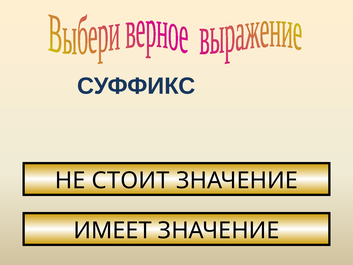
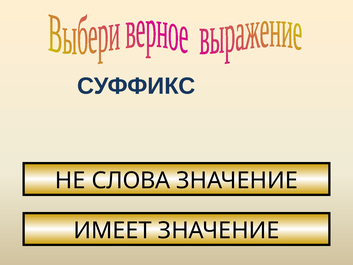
СТОИТ: СТОИТ -> СЛОВА (131, 180)
